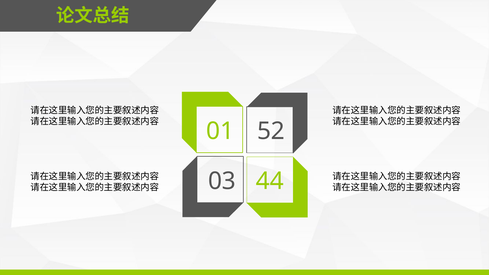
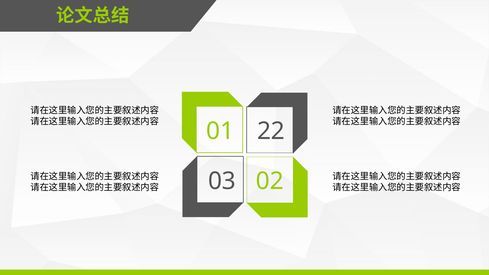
52: 52 -> 22 (271, 131)
44: 44 -> 02 (270, 181)
